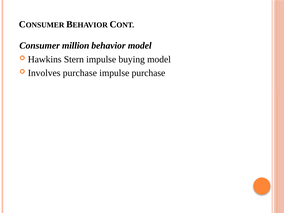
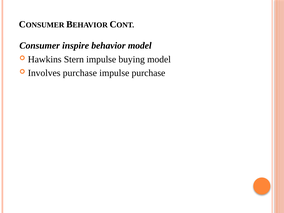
million: million -> inspire (76, 46)
